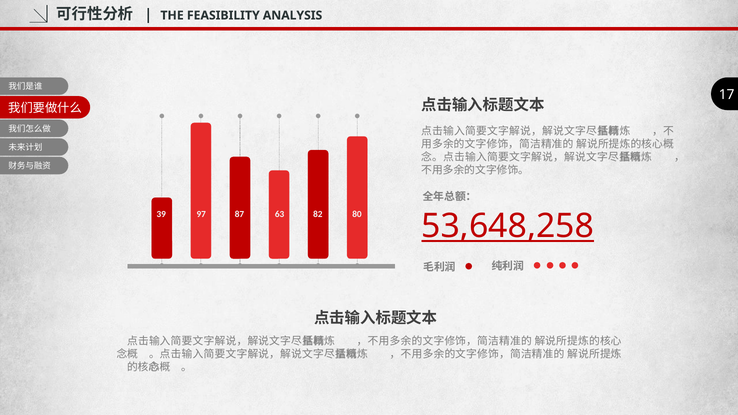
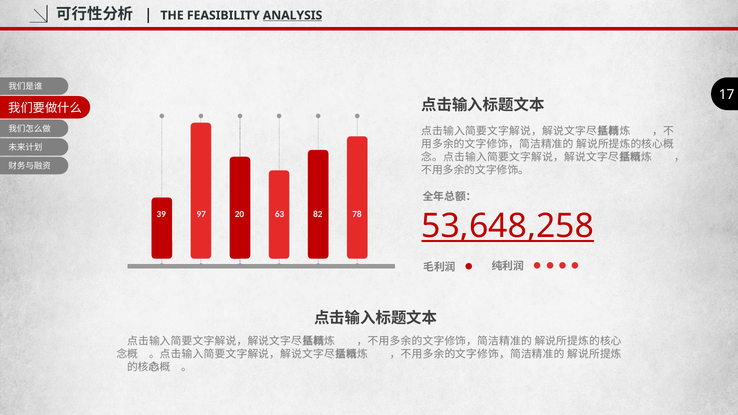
ANALYSIS underline: none -> present (293, 15)
87: 87 -> 20 (240, 214)
80: 80 -> 78 (357, 214)
